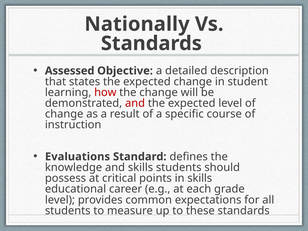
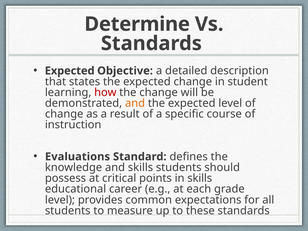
Nationally: Nationally -> Determine (137, 24)
Assessed: Assessed -> Expected (70, 71)
and colour: red -> orange (135, 103)
